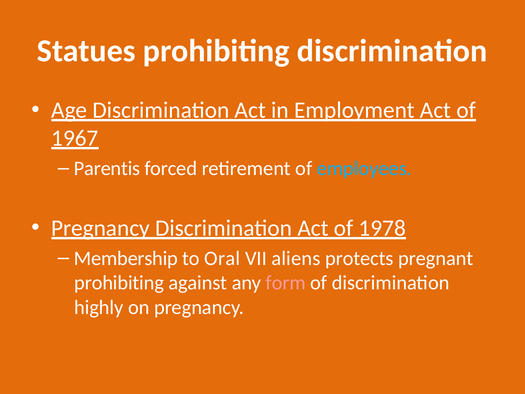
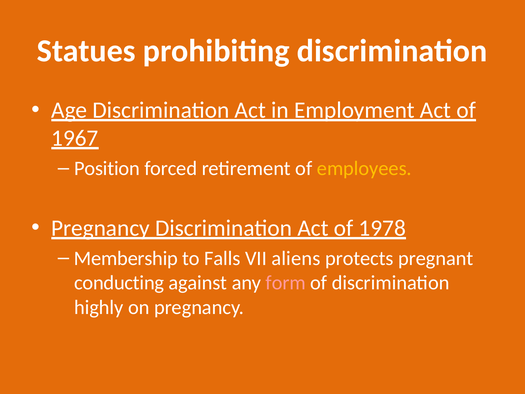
Parentis: Parentis -> Position (107, 168)
employees colour: light blue -> yellow (364, 168)
Oral: Oral -> Falls (222, 258)
prohibiting: prohibiting -> conducting (119, 283)
